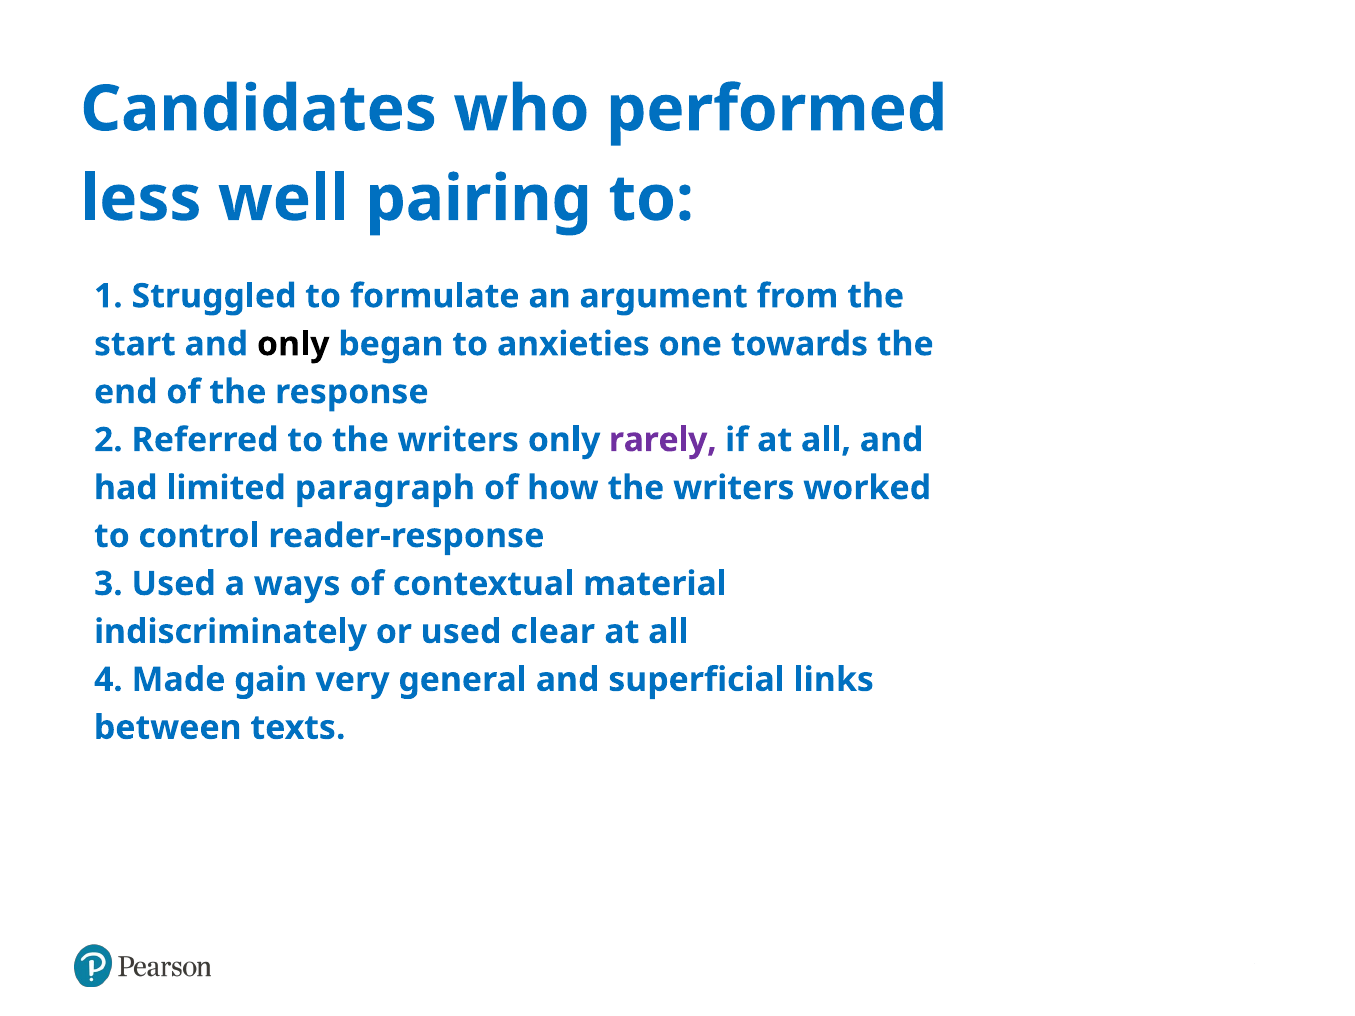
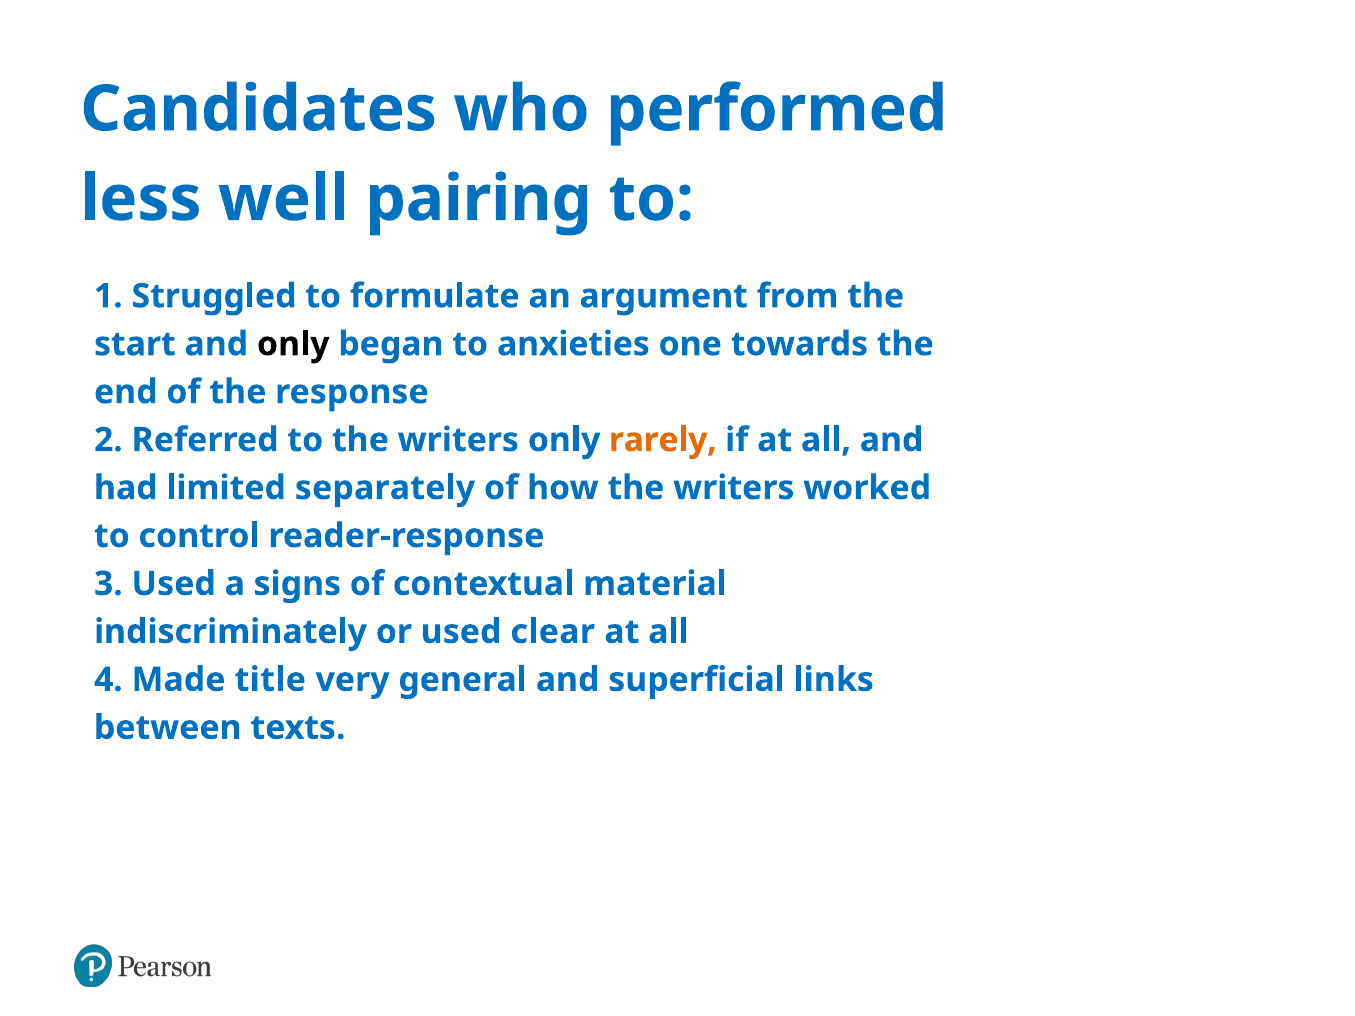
rarely colour: purple -> orange (663, 440)
paragraph: paragraph -> separately (385, 488)
ways: ways -> signs (297, 584)
gain: gain -> title (270, 680)
